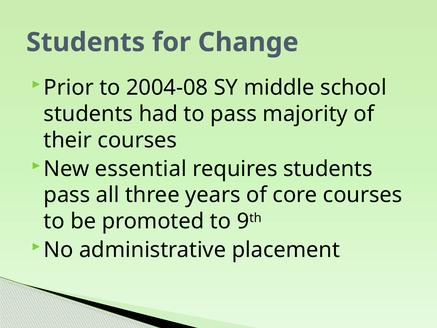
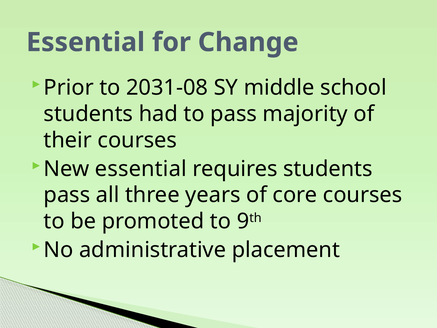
Students: Students -> Essential (86, 42)
2004-08: 2004-08 -> 2031-08 (167, 88)
